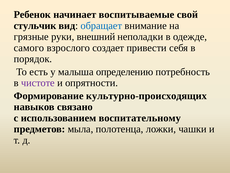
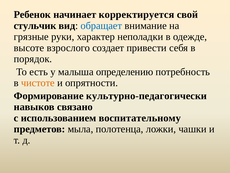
воспитываемые: воспитываемые -> корректируется (137, 15)
внешний: внешний -> характер (96, 37)
самого: самого -> высоте (29, 48)
чистоте colour: purple -> orange (38, 83)
культурно-происходящих: культурно-происходящих -> культурно-педагогически (146, 96)
